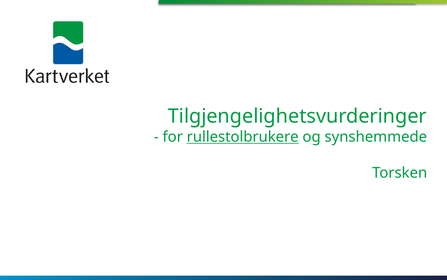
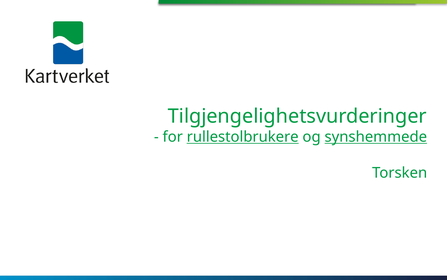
synshemmede underline: none -> present (376, 137)
